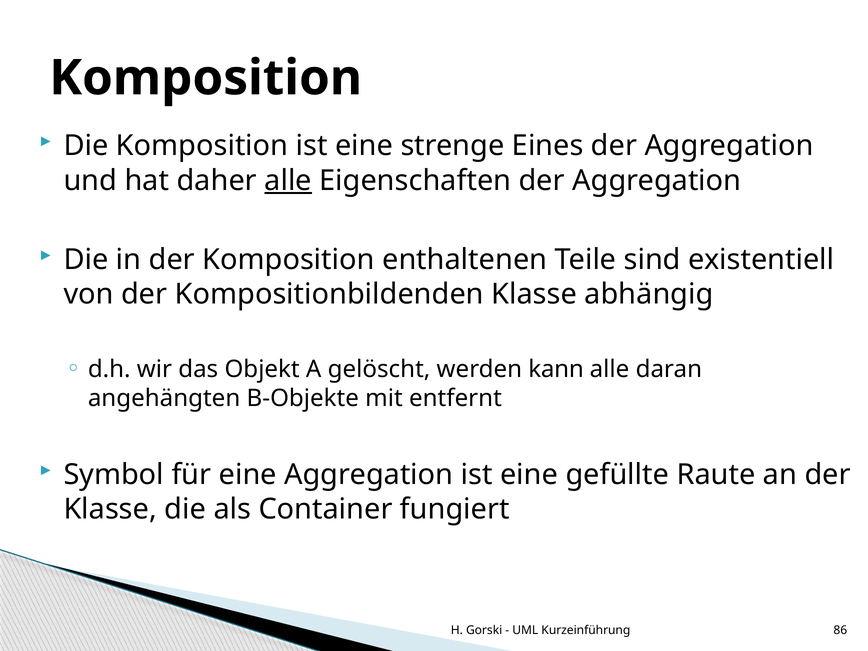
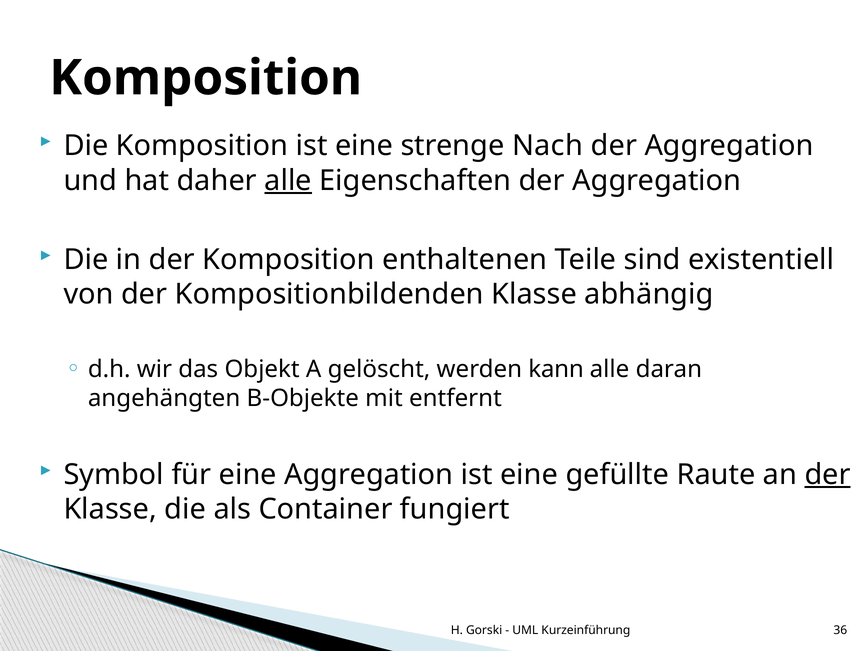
Eines: Eines -> Nach (548, 146)
der underline: none -> present (828, 475)
86: 86 -> 36 (840, 630)
